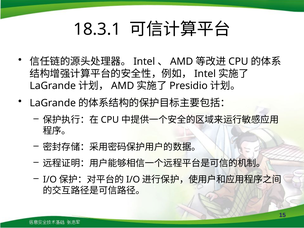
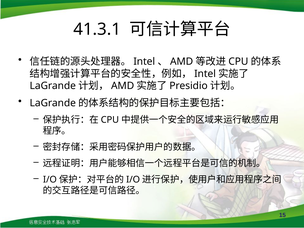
18.3.1: 18.3.1 -> 41.3.1 (97, 29)
